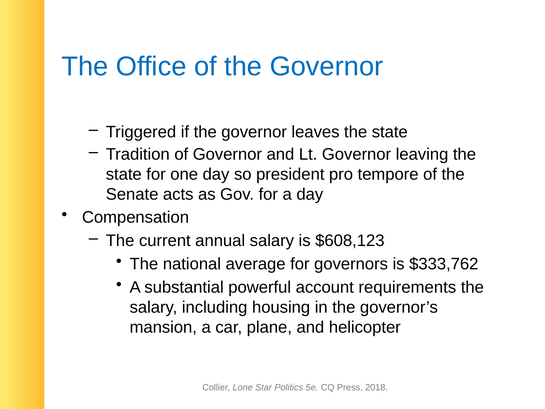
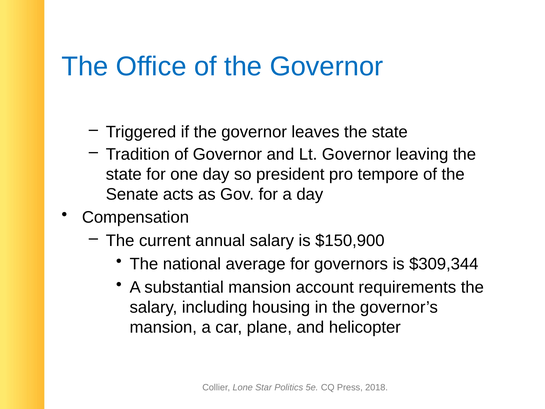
$608,123: $608,123 -> $150,900 (350, 241)
$333,762: $333,762 -> $309,344 (444, 264)
substantial powerful: powerful -> mansion (260, 287)
